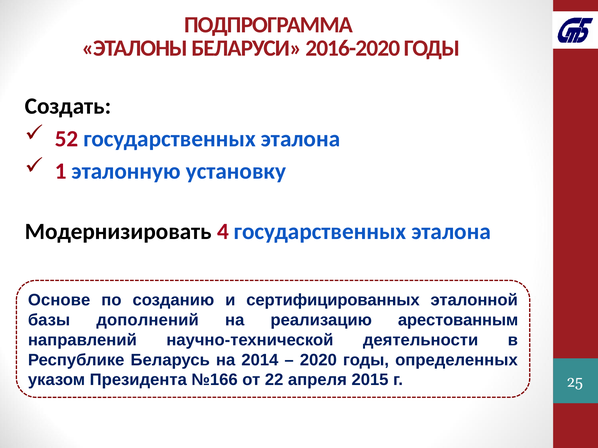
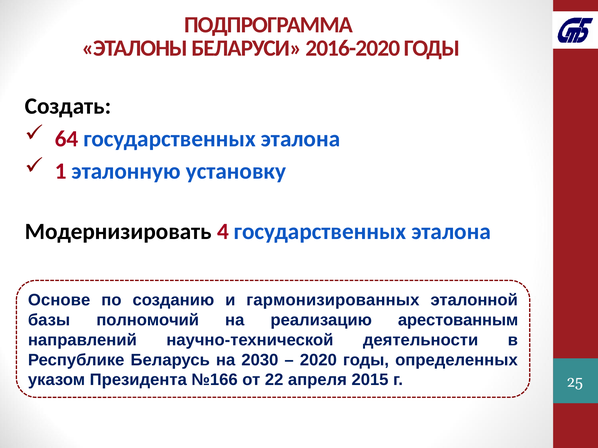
52: 52 -> 64 (66, 139)
сертифицированных: сертифицированных -> гармонизированных (333, 301)
дополнений: дополнений -> полномочий (148, 320)
2014: 2014 -> 2030 (260, 360)
